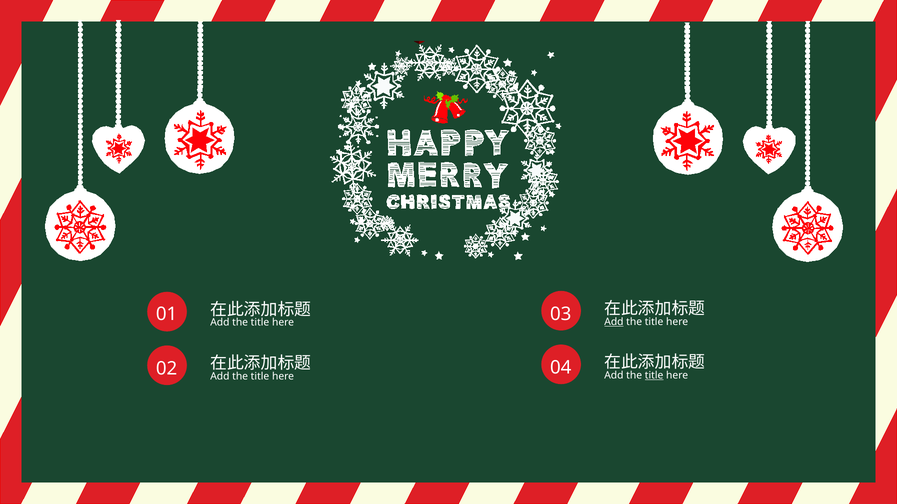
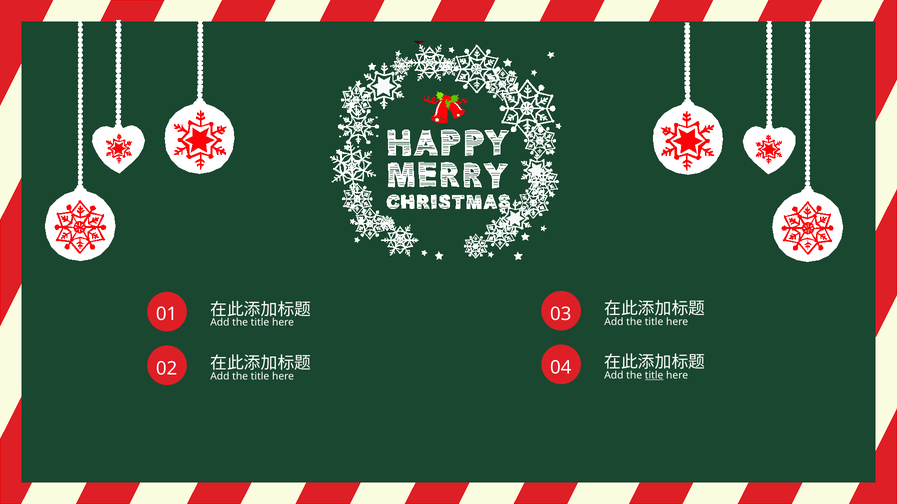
Add underline: present -> none (614, 322)
